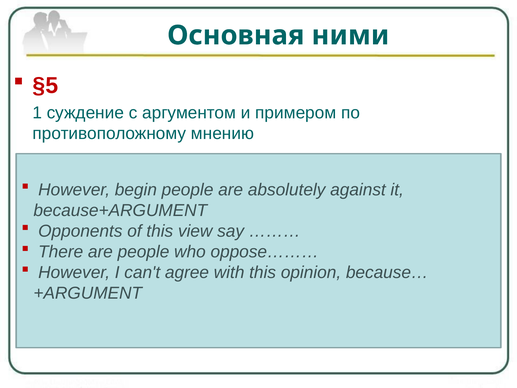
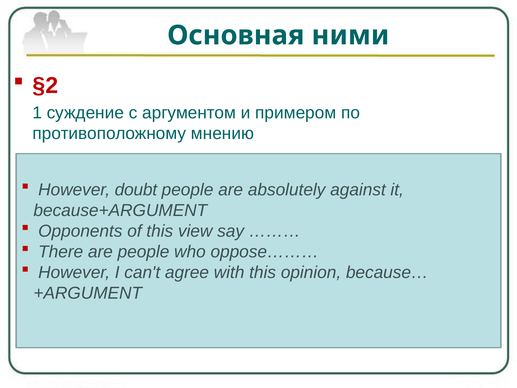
§5: §5 -> §2 (45, 86)
begin: begin -> doubt (136, 190)
